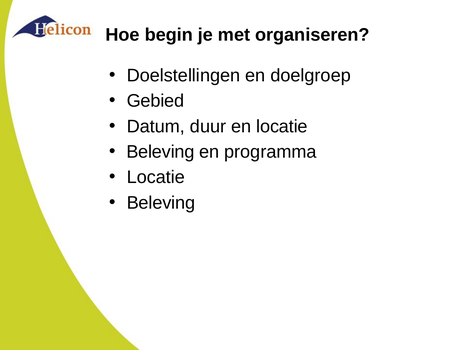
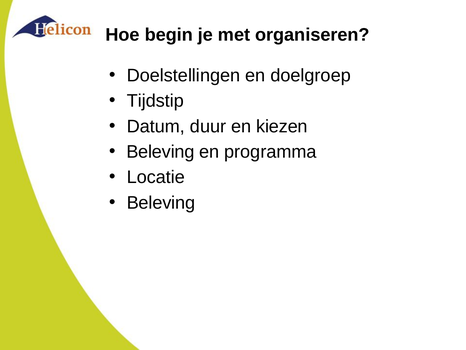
Gebied: Gebied -> Tijdstip (155, 101)
en locatie: locatie -> kiezen (282, 126)
